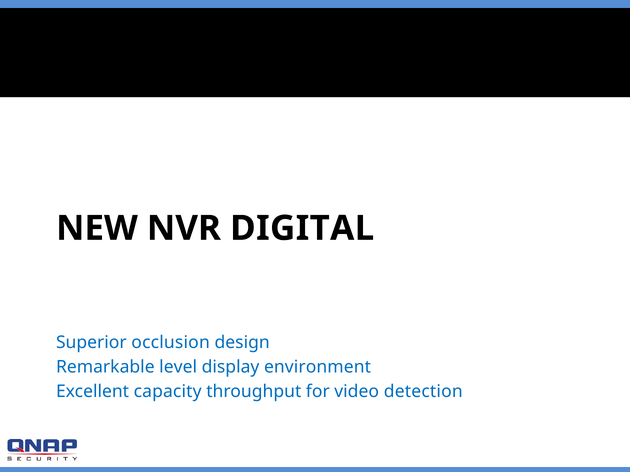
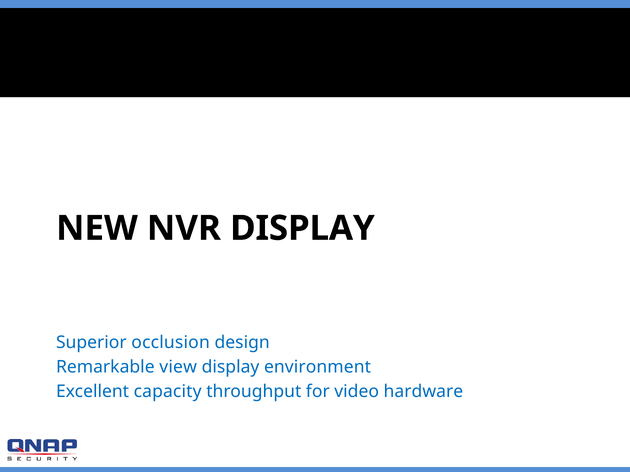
NVR DIGITAL: DIGITAL -> DISPLAY (302, 229)
level: level -> view (178, 367)
detection: detection -> hardware (423, 392)
